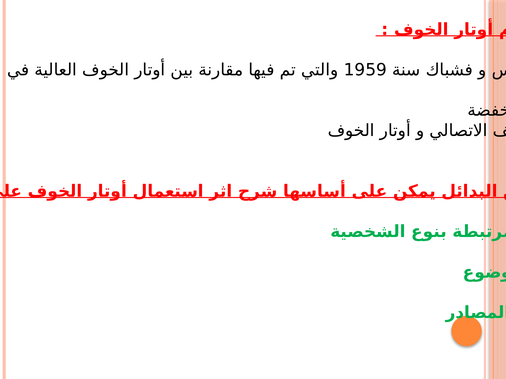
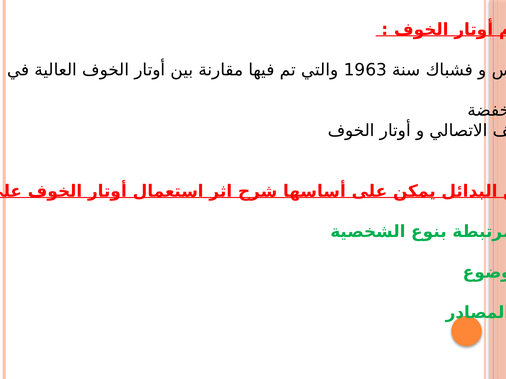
1959: 1959 -> 1963 (365, 70)
